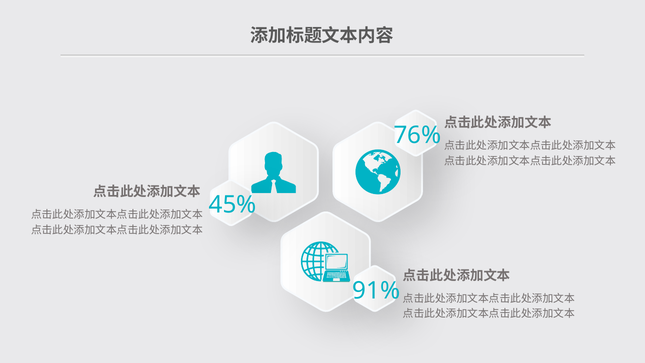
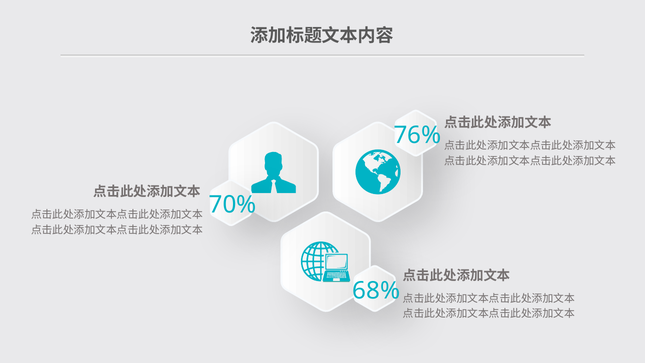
45%: 45% -> 70% (233, 205)
91%: 91% -> 68% (376, 291)
